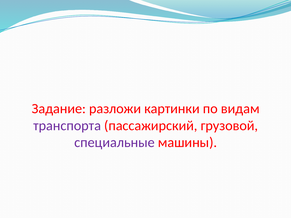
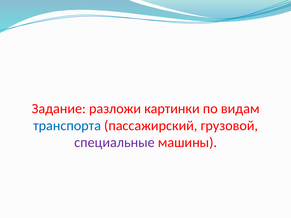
транспорта colour: purple -> blue (67, 126)
